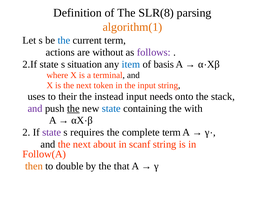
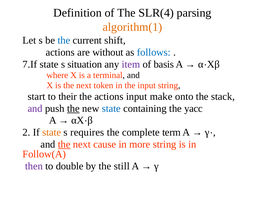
SLR(8: SLR(8 -> SLR(4 (156, 13)
current term: term -> shift (115, 41)
follows colour: purple -> blue (154, 52)
2.If: 2.If -> 7.If (30, 64)
item colour: blue -> purple (131, 64)
uses: uses -> start (36, 97)
the instead: instead -> actions (109, 97)
needs: needs -> make (161, 97)
with: with -> yacc (193, 109)
state colour: purple -> orange (52, 133)
the underline: none -> present (64, 145)
about: about -> cause (105, 145)
scanf: scanf -> more (140, 145)
then colour: orange -> purple (34, 167)
that: that -> still (122, 167)
